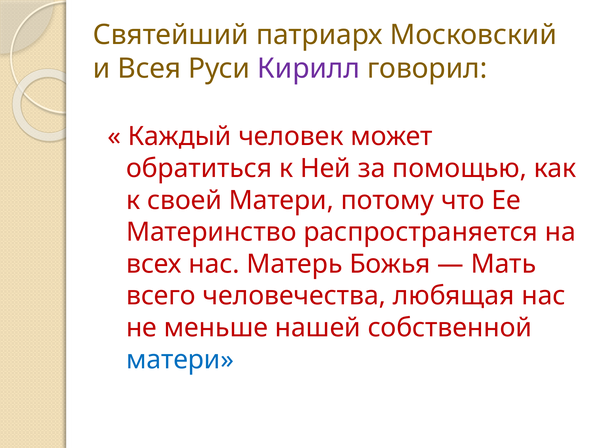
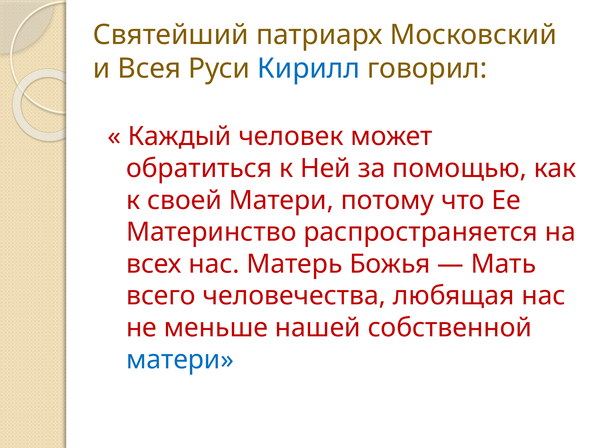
Кирилл colour: purple -> blue (309, 68)
